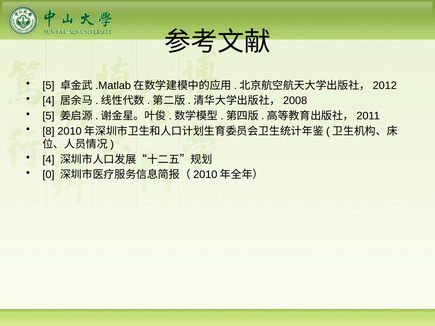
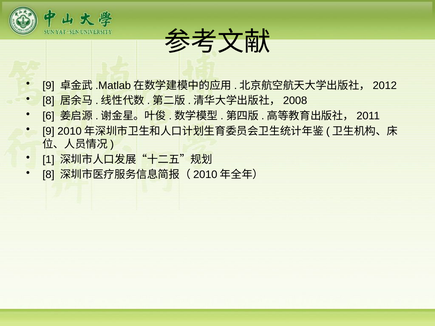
5: 5 -> 9 (48, 86)
4: 4 -> 8 (48, 101)
5: 5 -> 6 (48, 116)
8: 8 -> 9 (48, 131)
4: 4 -> 1 (48, 160)
0: 0 -> 8 (48, 175)
